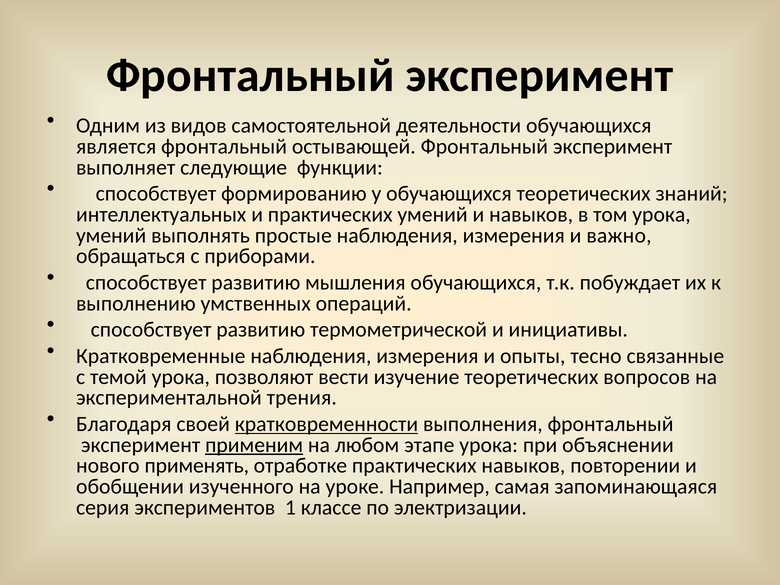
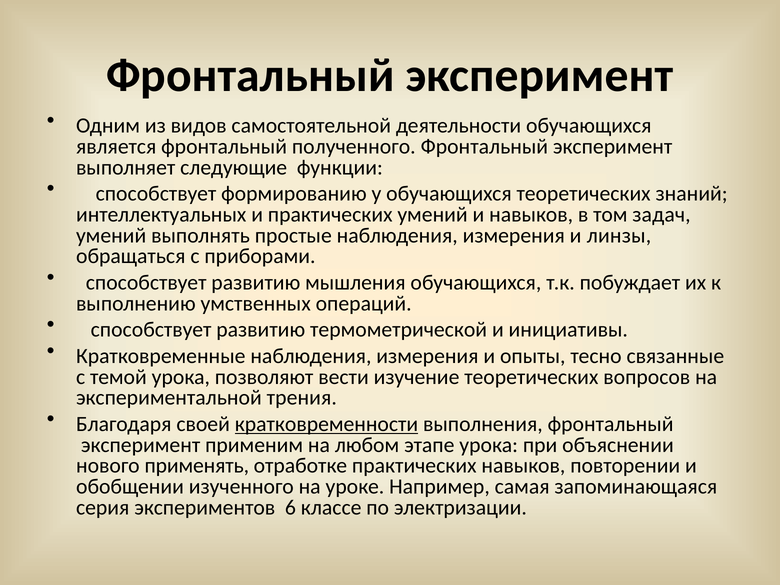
остывающей: остывающей -> полученного (354, 147)
том урока: урока -> задач (661, 215)
важно: важно -> линзы (619, 235)
применим underline: present -> none (254, 445)
1: 1 -> 6 (290, 507)
